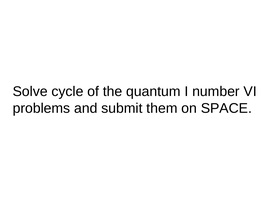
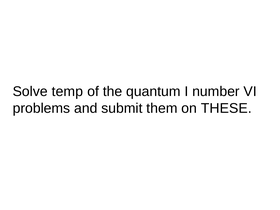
cycle: cycle -> temp (67, 91)
SPACE: SPACE -> THESE (226, 108)
